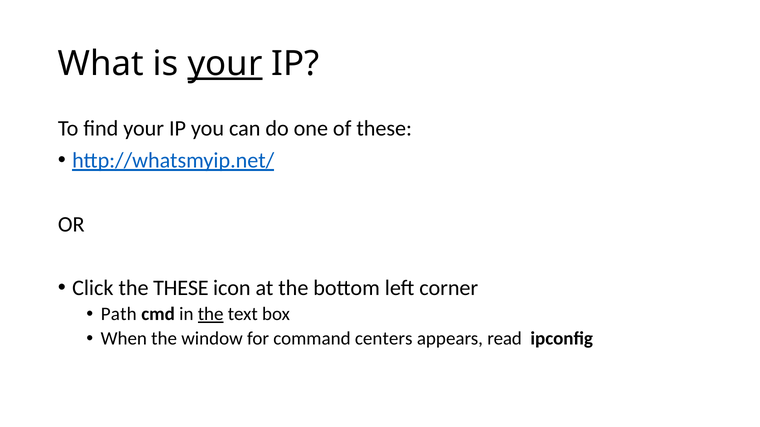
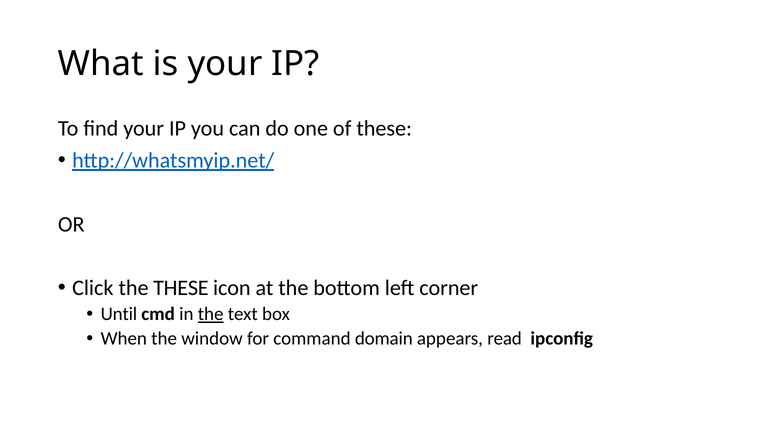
your underline: present -> none (225, 64)
Path: Path -> Until (119, 314)
centers: centers -> domain (384, 339)
